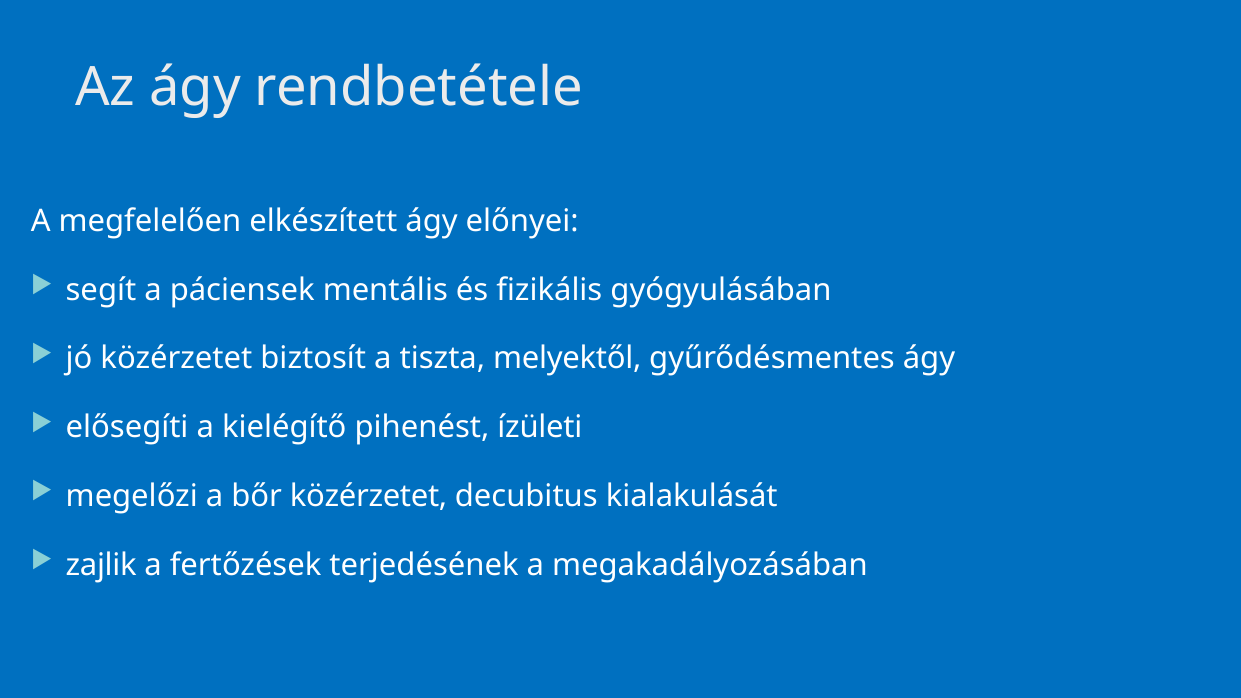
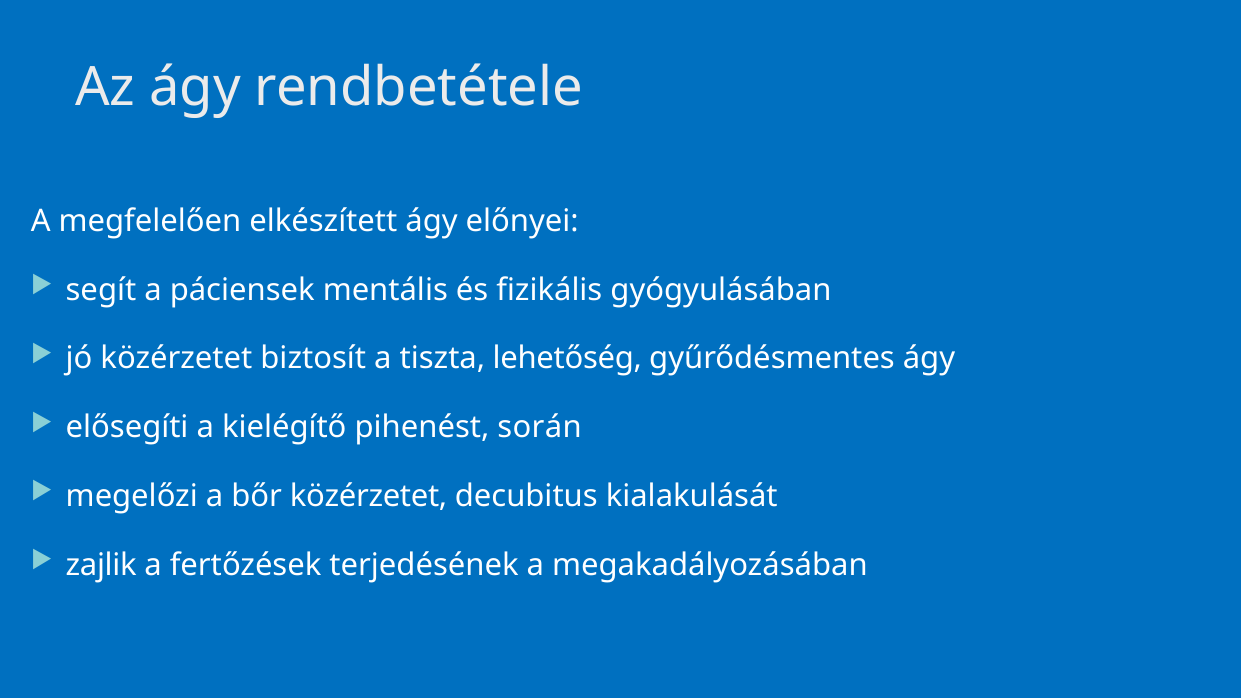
melyektől: melyektől -> lehetőség (567, 359)
ízületi: ízületi -> során (540, 427)
